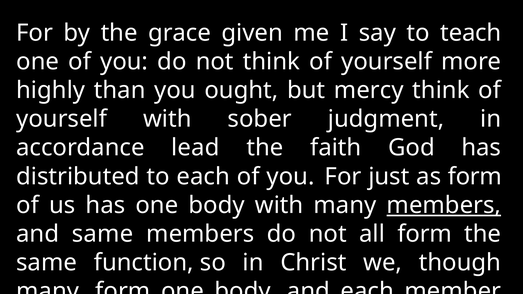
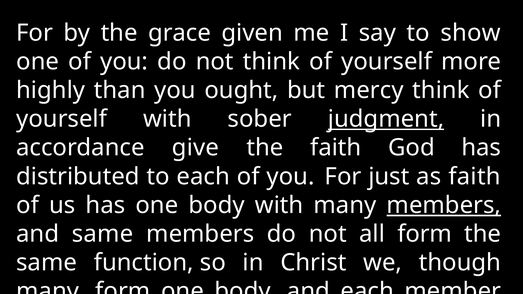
teach: teach -> show (471, 33)
judgment underline: none -> present (386, 119)
lead: lead -> give (195, 148)
as form: form -> faith (475, 177)
